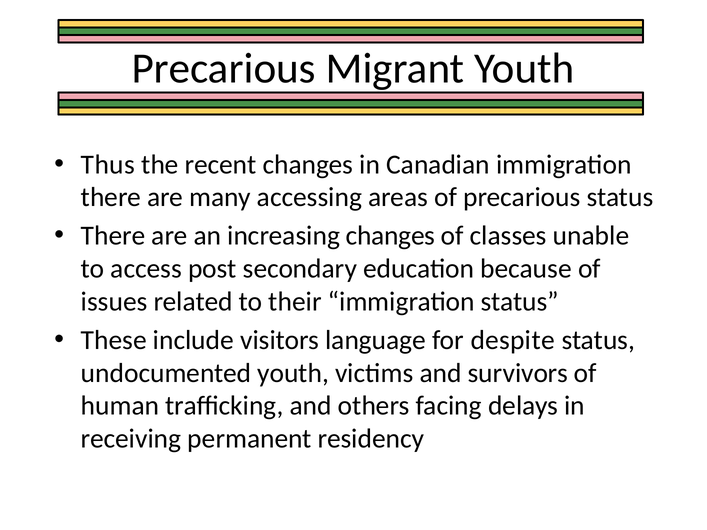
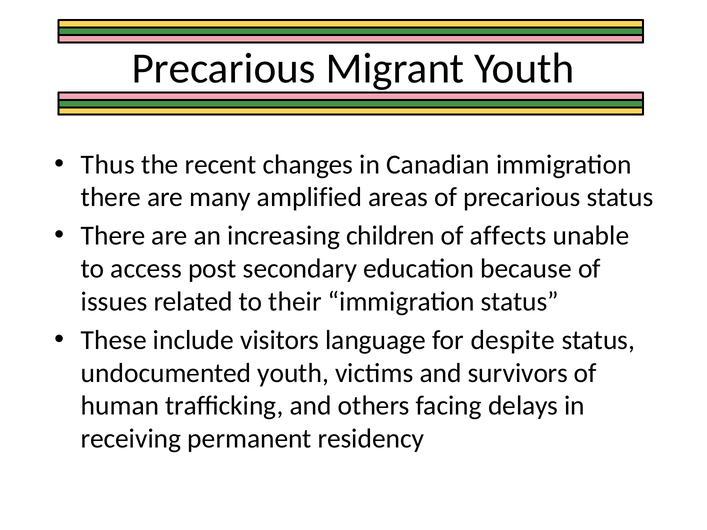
accessing: accessing -> amplified (309, 197)
increasing changes: changes -> children (391, 236)
classes: classes -> affects (508, 236)
